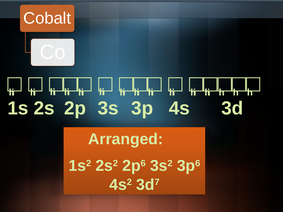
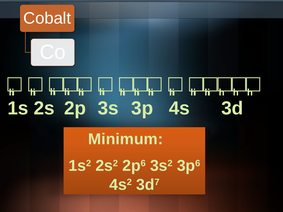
Arranged: Arranged -> Minimum (126, 139)
